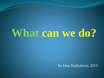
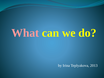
What colour: light green -> pink (25, 33)
